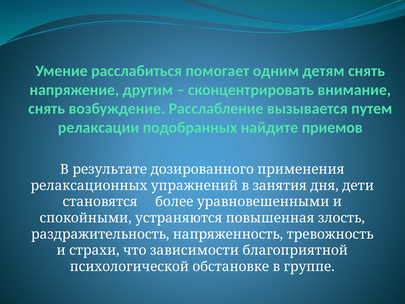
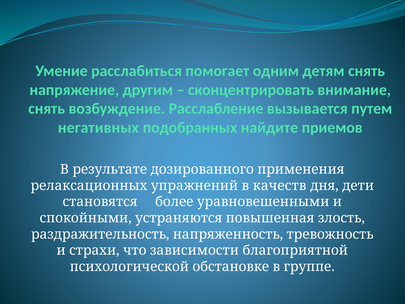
релаксации: релаксации -> негативных (98, 128)
занятия: занятия -> качеств (280, 185)
